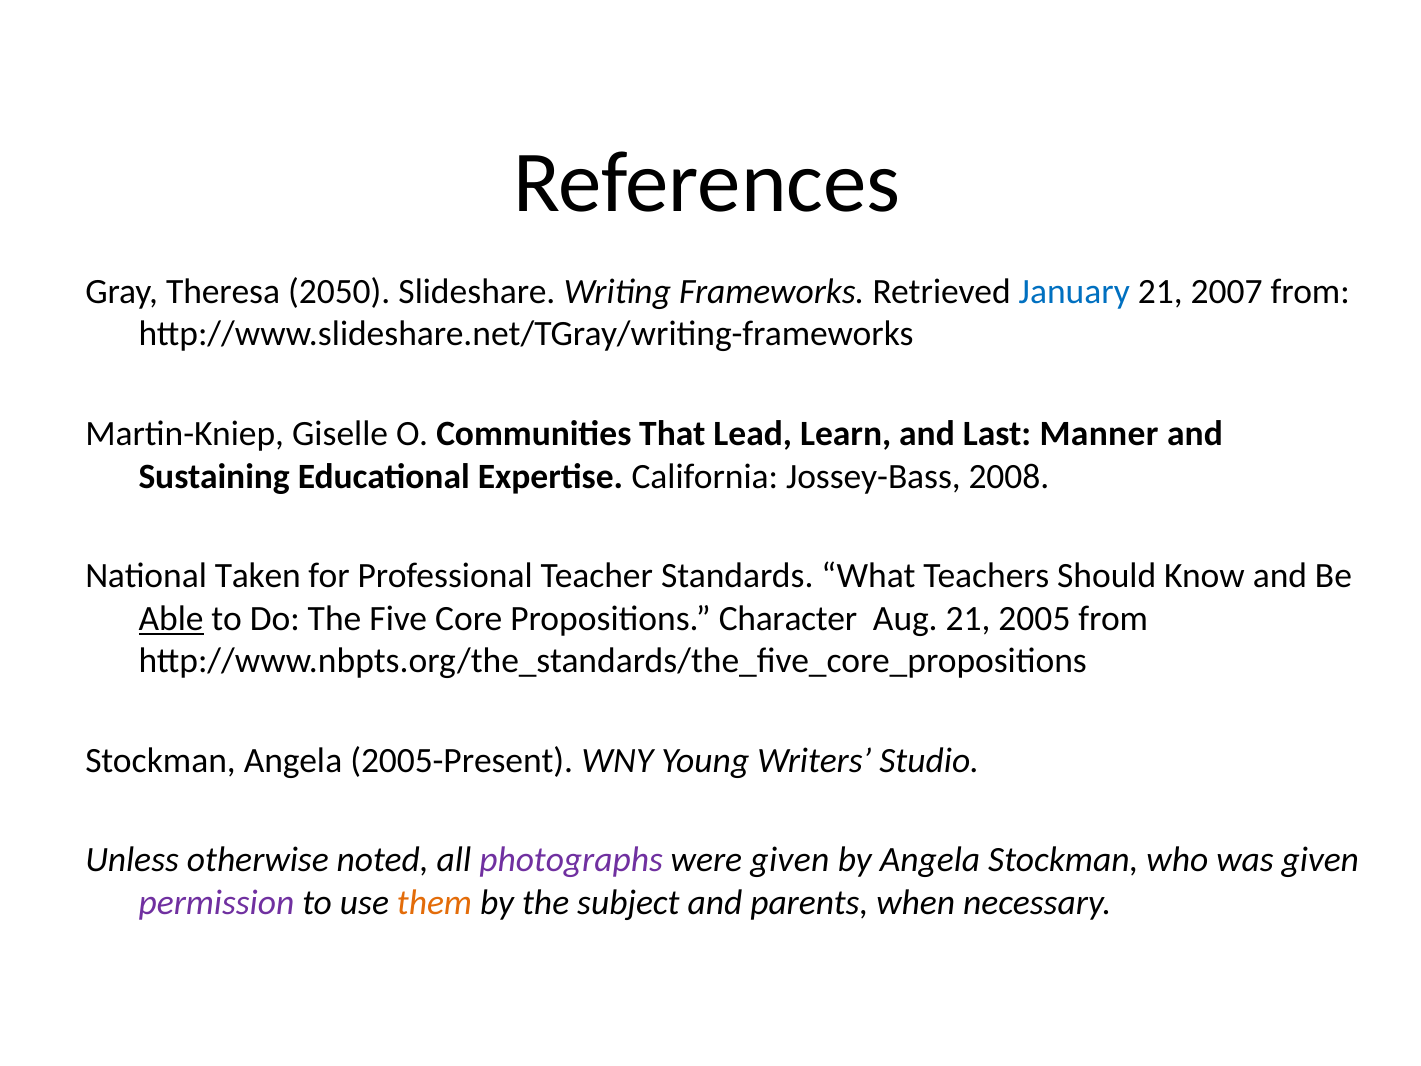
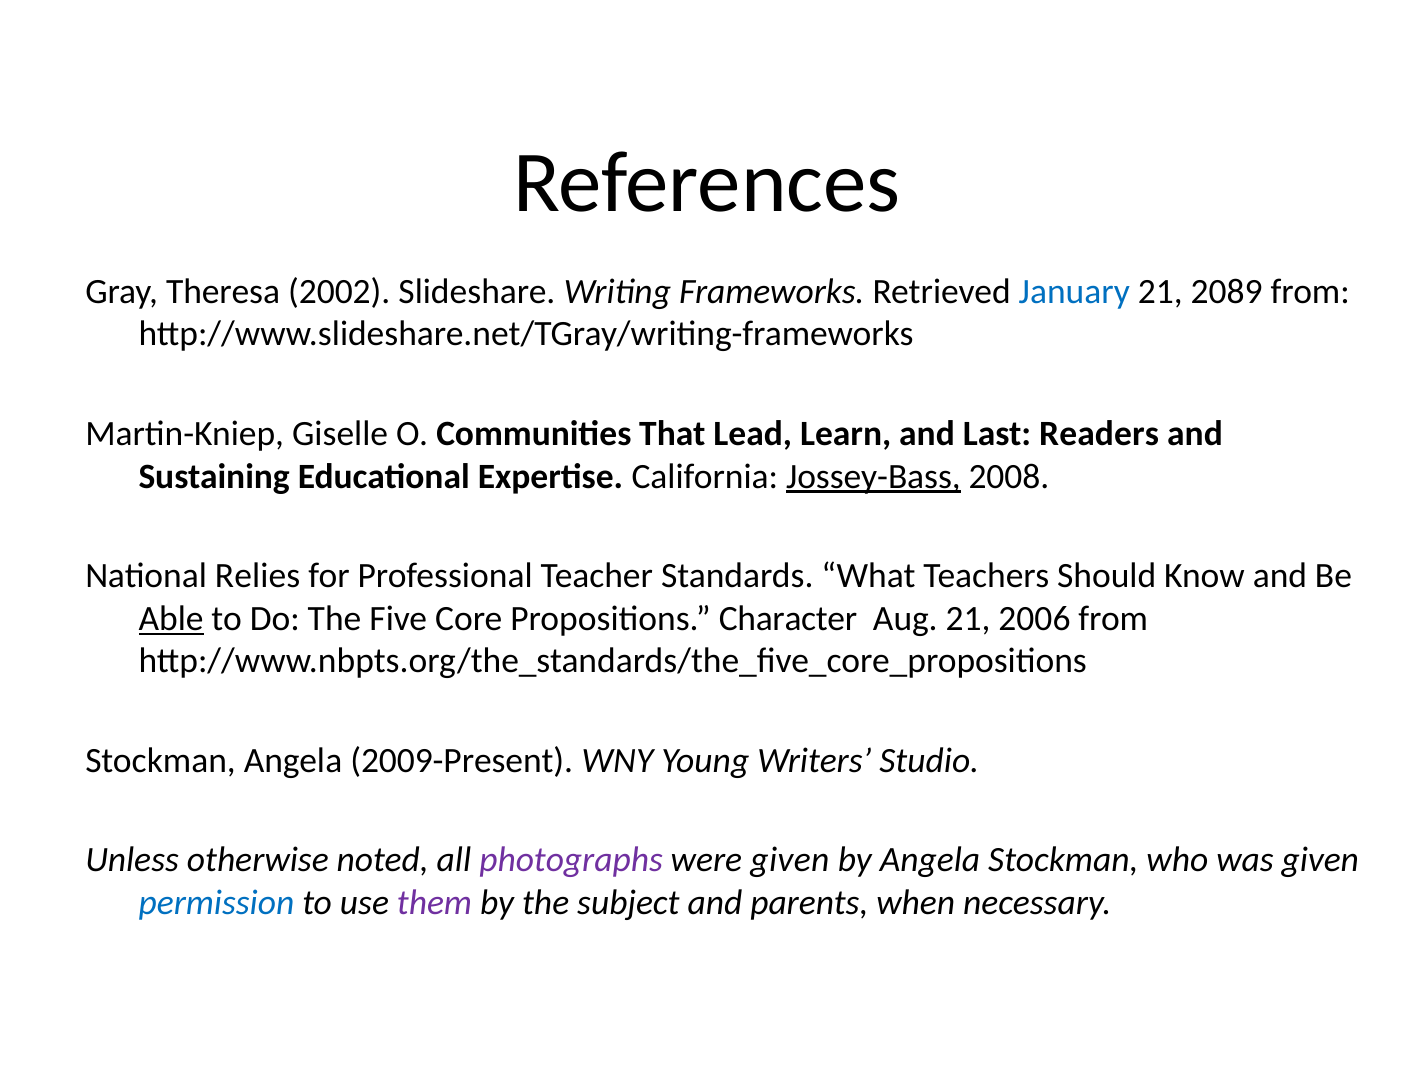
2050: 2050 -> 2002 (339, 291)
2007: 2007 -> 2089 (1227, 291)
Manner: Manner -> Readers (1099, 434)
Jossey-Bass underline: none -> present (873, 476)
Taken: Taken -> Relies (258, 576)
2005: 2005 -> 2006 (1034, 618)
2005-Present: 2005-Present -> 2009-Present (462, 760)
permission colour: purple -> blue (216, 902)
them colour: orange -> purple (434, 902)
